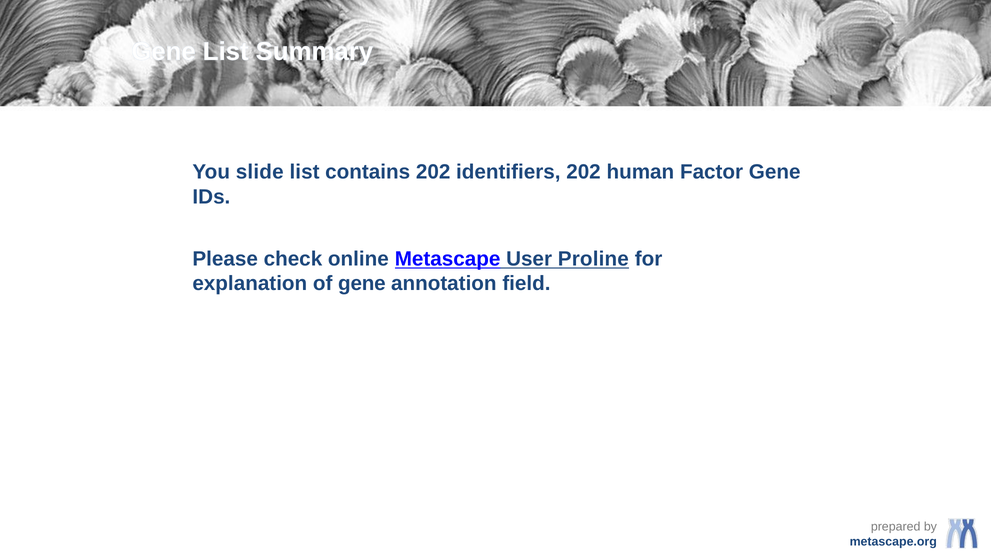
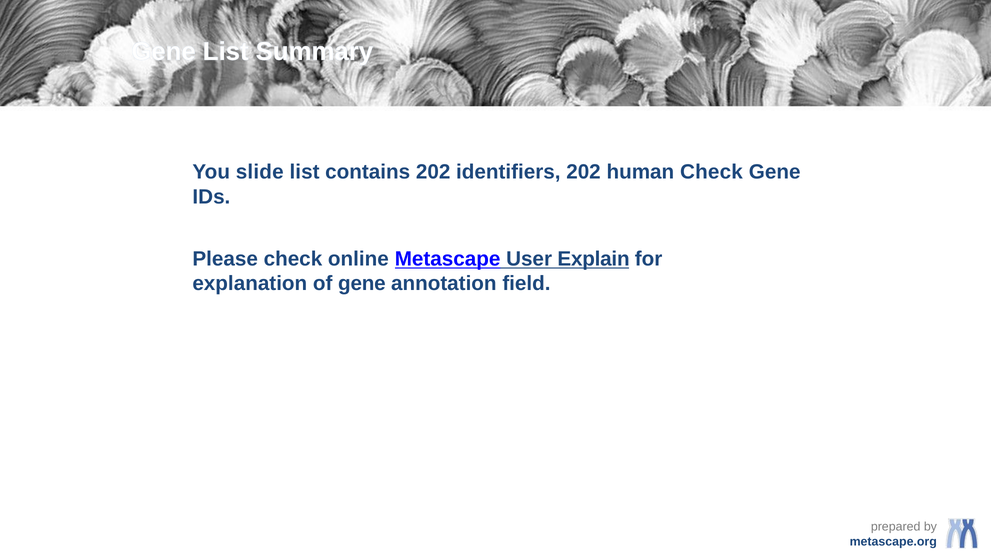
human Factor: Factor -> Check (711, 172)
Proline: Proline -> Explain (594, 259)
